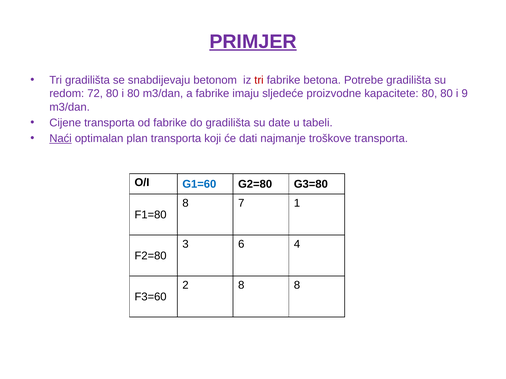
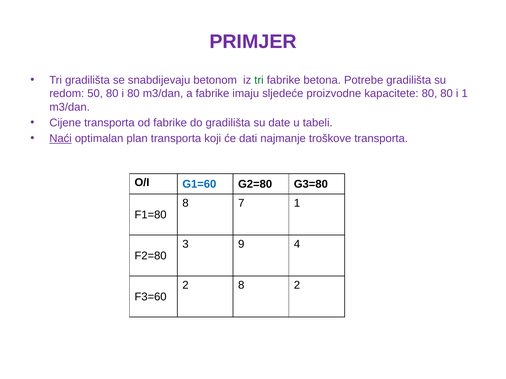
PRIMJER underline: present -> none (253, 42)
tri colour: red -> green (259, 80)
72: 72 -> 50 (95, 94)
i 9: 9 -> 1 (465, 94)
6: 6 -> 9 (241, 244)
8 8: 8 -> 2 (297, 285)
